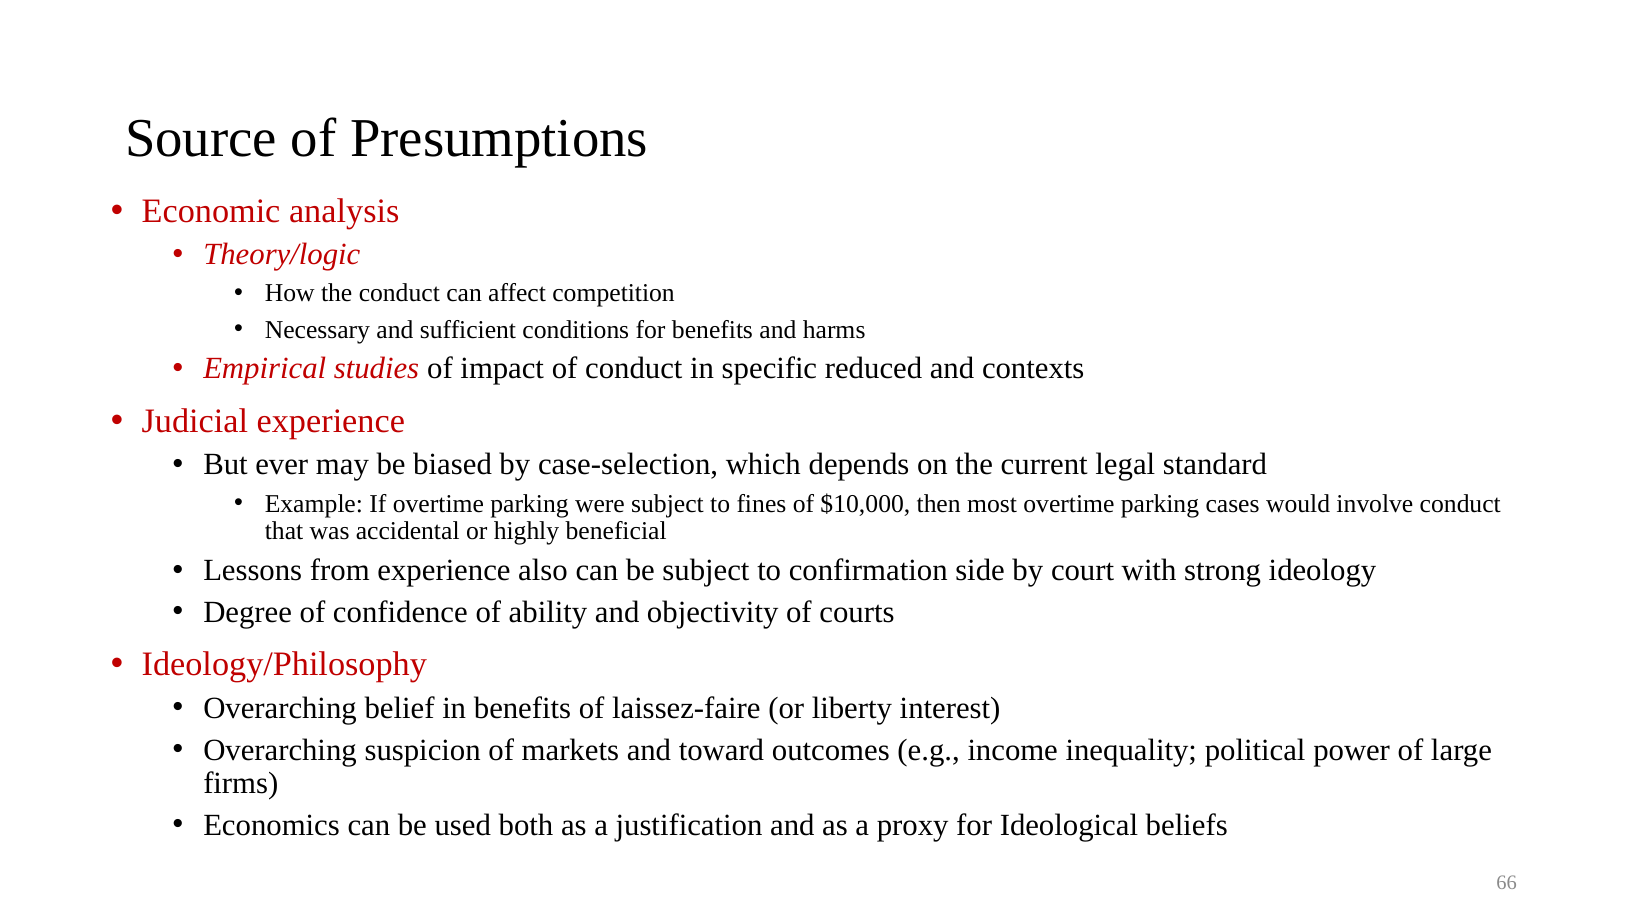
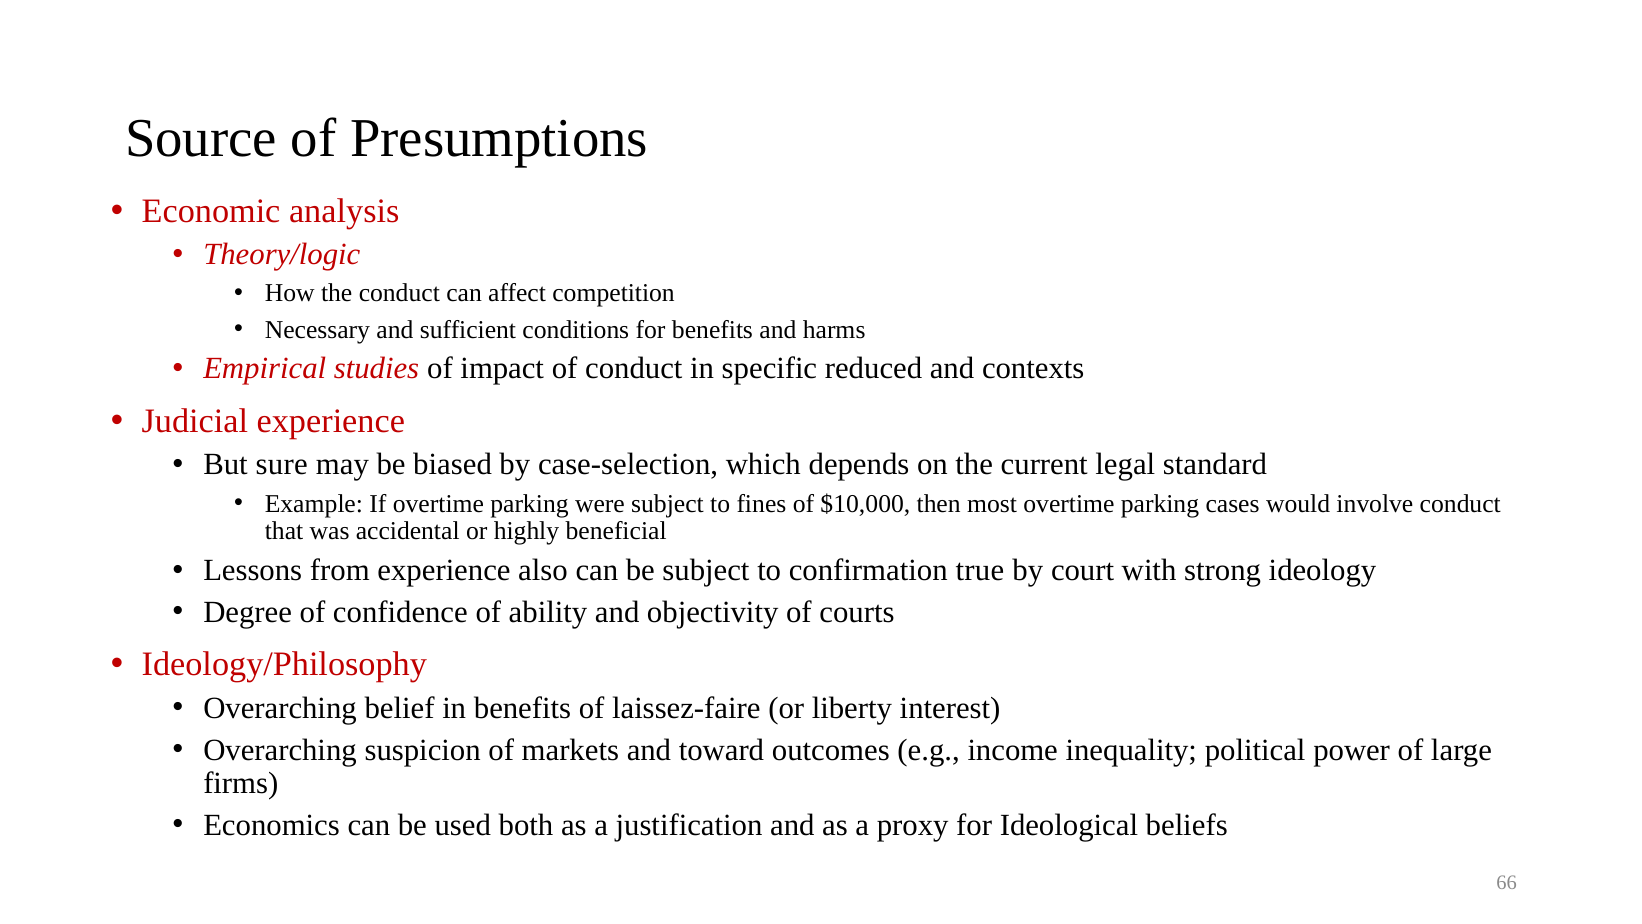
ever: ever -> sure (282, 464)
side: side -> true (980, 570)
